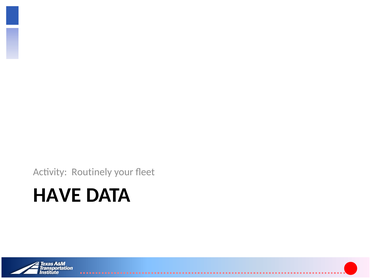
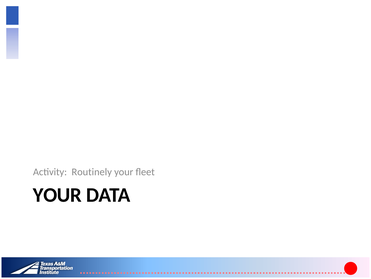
HAVE: HAVE -> YOUR (57, 194)
